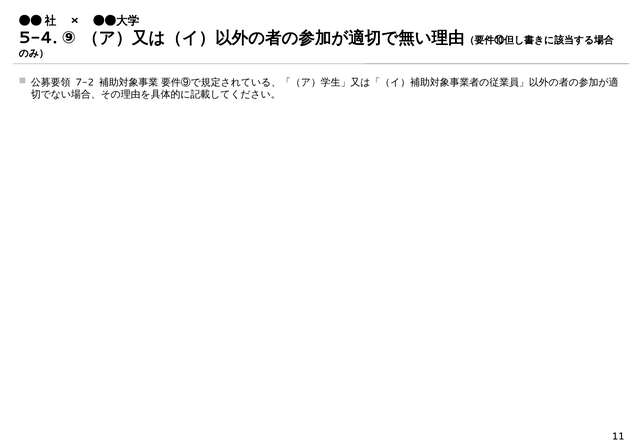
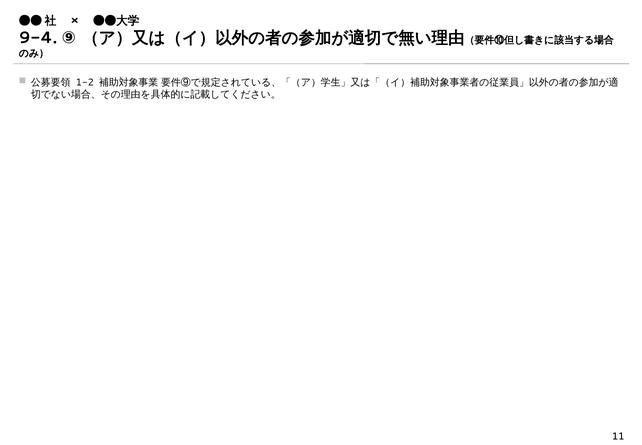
5-4: 5-4 -> 9-4 (38, 38)
7-2: 7-2 -> 1-2 (85, 82)
